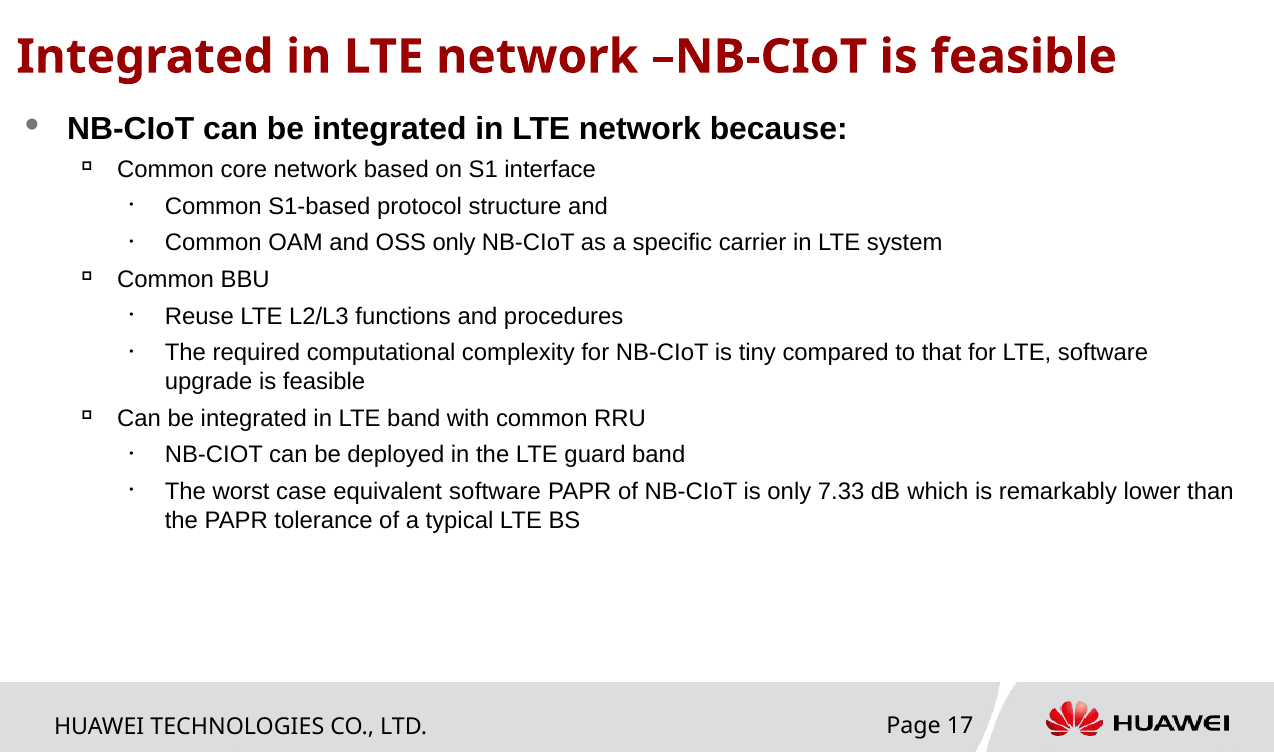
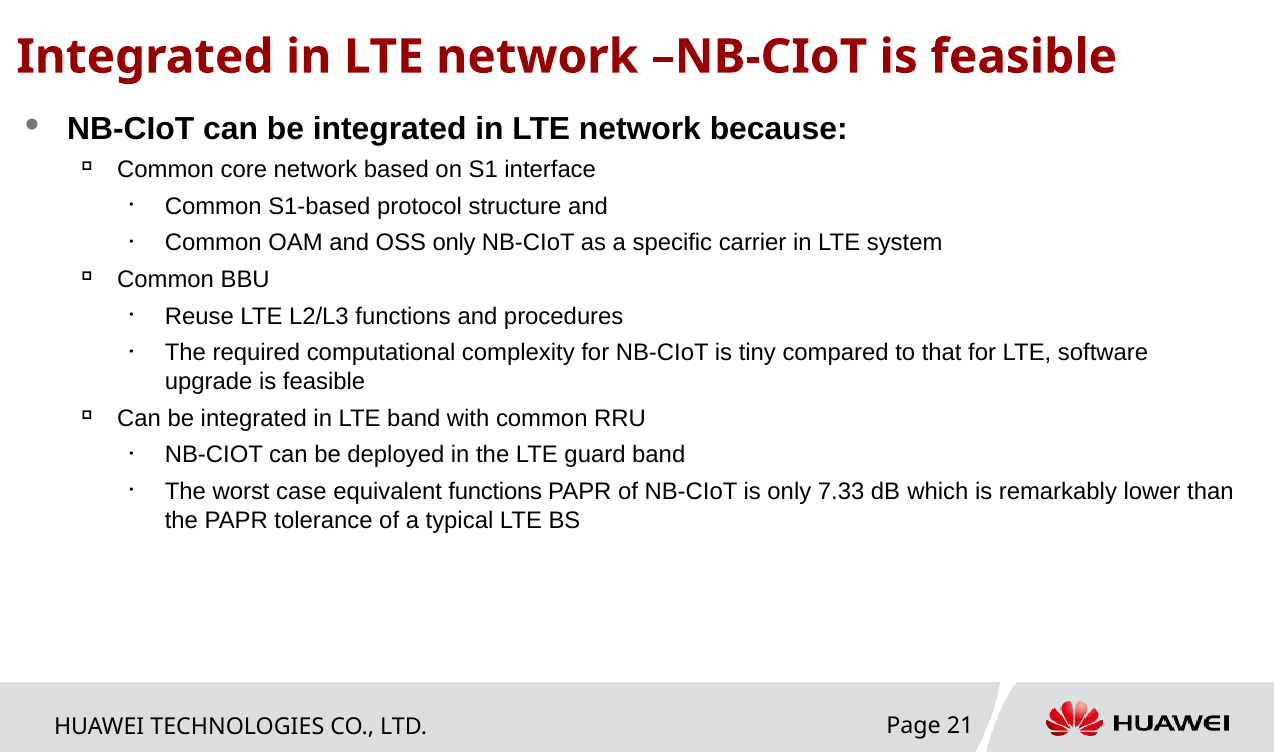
equivalent software: software -> functions (495, 491)
17: 17 -> 21 (960, 725)
